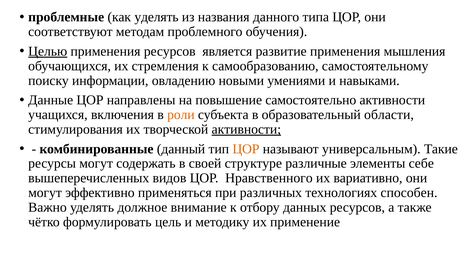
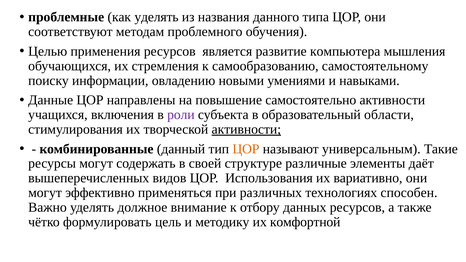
Целью underline: present -> none (48, 51)
развитие применения: применения -> компьютера (345, 51)
роли colour: orange -> purple (181, 115)
себе: себе -> даёт (421, 164)
Нравственного: Нравственного -> Использования (269, 178)
применение: применение -> комфортной (305, 222)
